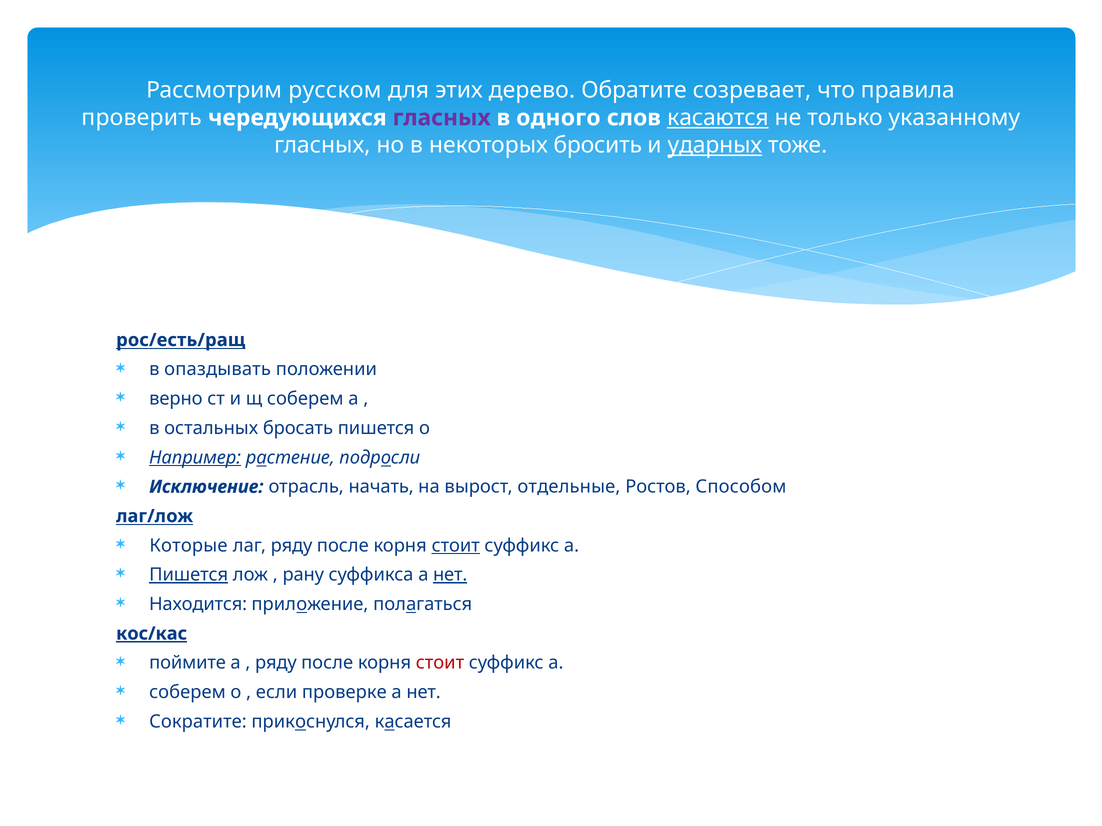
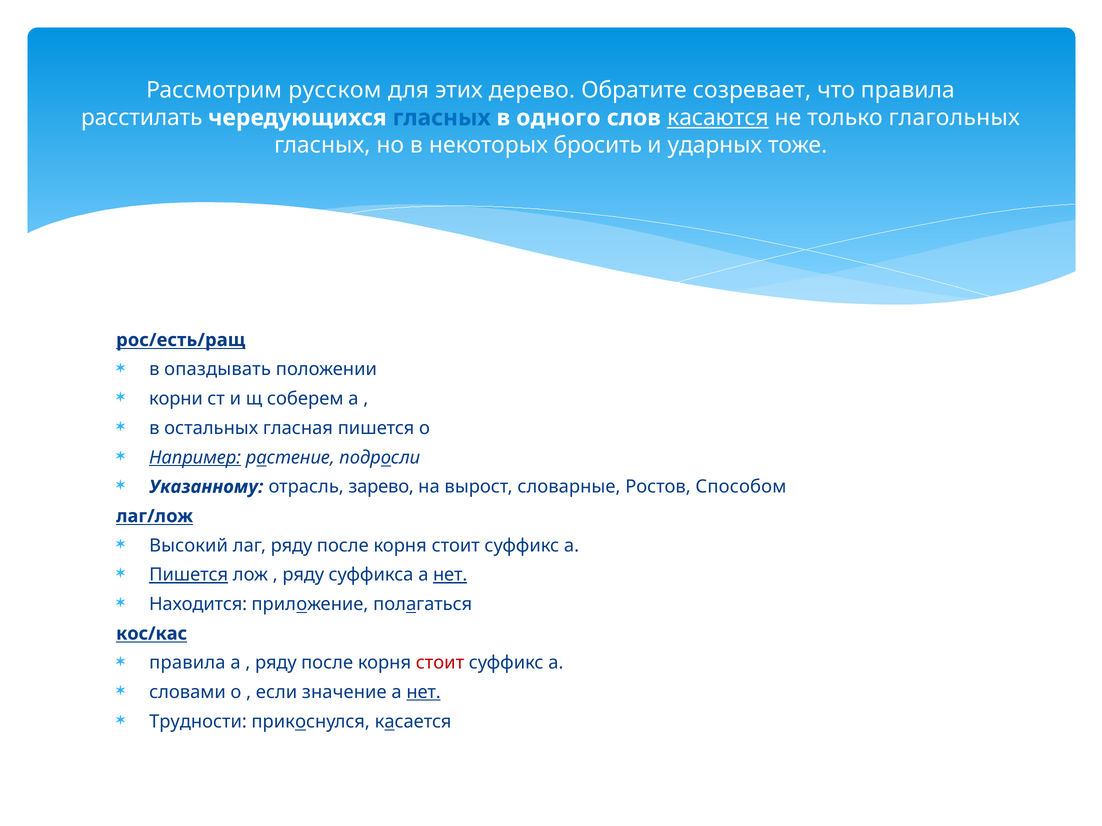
проверить: проверить -> расстилать (142, 118)
гласных colour: purple -> blue (442, 118)
указанному: указанному -> глагольных (954, 118)
ударных underline: present -> none (715, 145)
верно: верно -> корни (176, 399)
бросать: бросать -> гласная (298, 428)
Исключение: Исключение -> Указанному (206, 487)
начать: начать -> зарево (381, 487)
отдельные: отдельные -> словарные (569, 487)
Которые: Которые -> Высокий (189, 546)
стоит underline: present -> none (456, 546)
рану: рану -> ряду (303, 575)
кос/кас underline: present -> none (152, 634)
поймите: поймите -> правила (187, 663)
соберем: соберем -> словами (187, 693)
проверке: проверке -> значение (344, 693)
нет underline: none -> present (424, 693)
Сократите: Сократите -> Трудности (198, 722)
